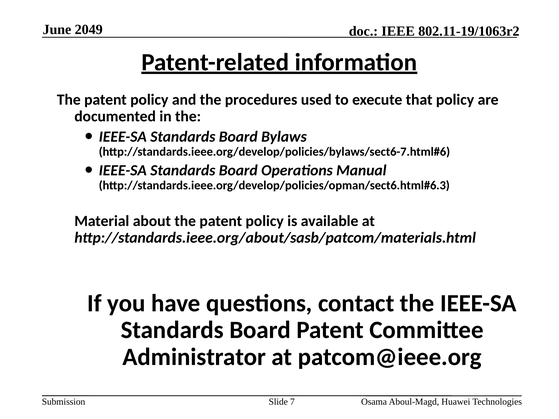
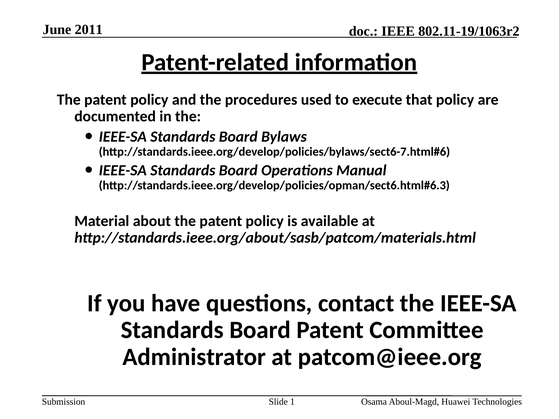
2049: 2049 -> 2011 (89, 30)
7: 7 -> 1 (292, 402)
